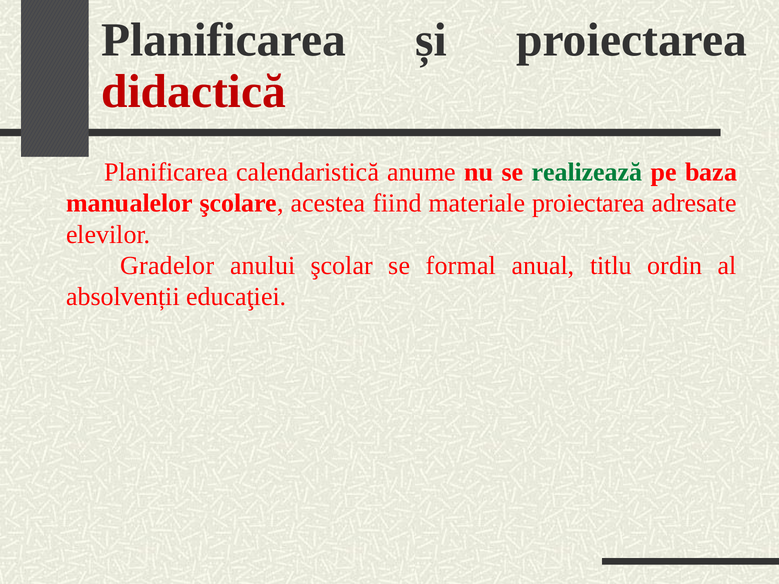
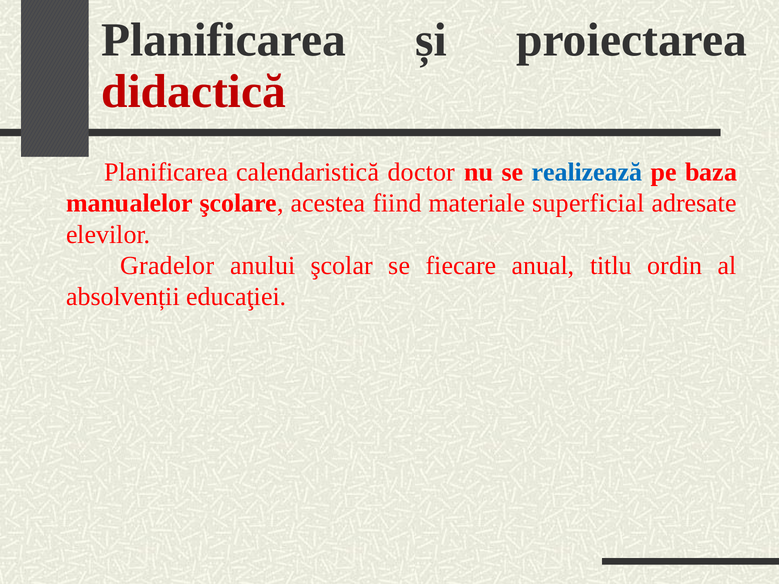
anume: anume -> doctor (421, 172)
realizează colour: green -> blue (587, 172)
materiale proiectarea: proiectarea -> superficial (588, 203)
formal: formal -> fiecare (461, 266)
